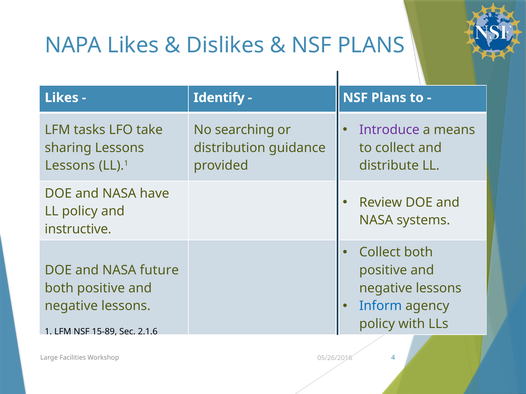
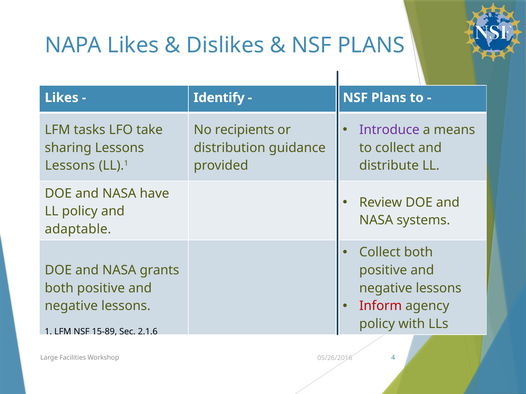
searching: searching -> recipients (245, 130)
instructive: instructive -> adaptable (78, 229)
future: future -> grants (159, 271)
Inform colour: blue -> red (381, 306)
